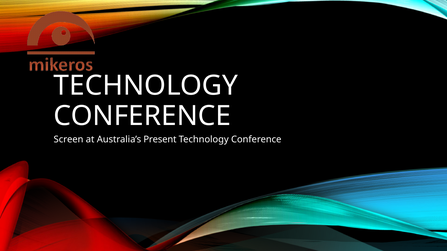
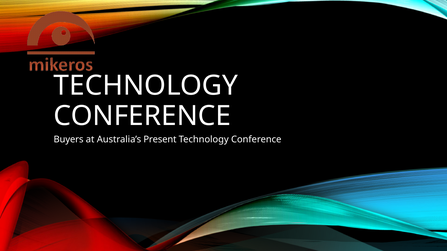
Screen: Screen -> Buyers (69, 140)
